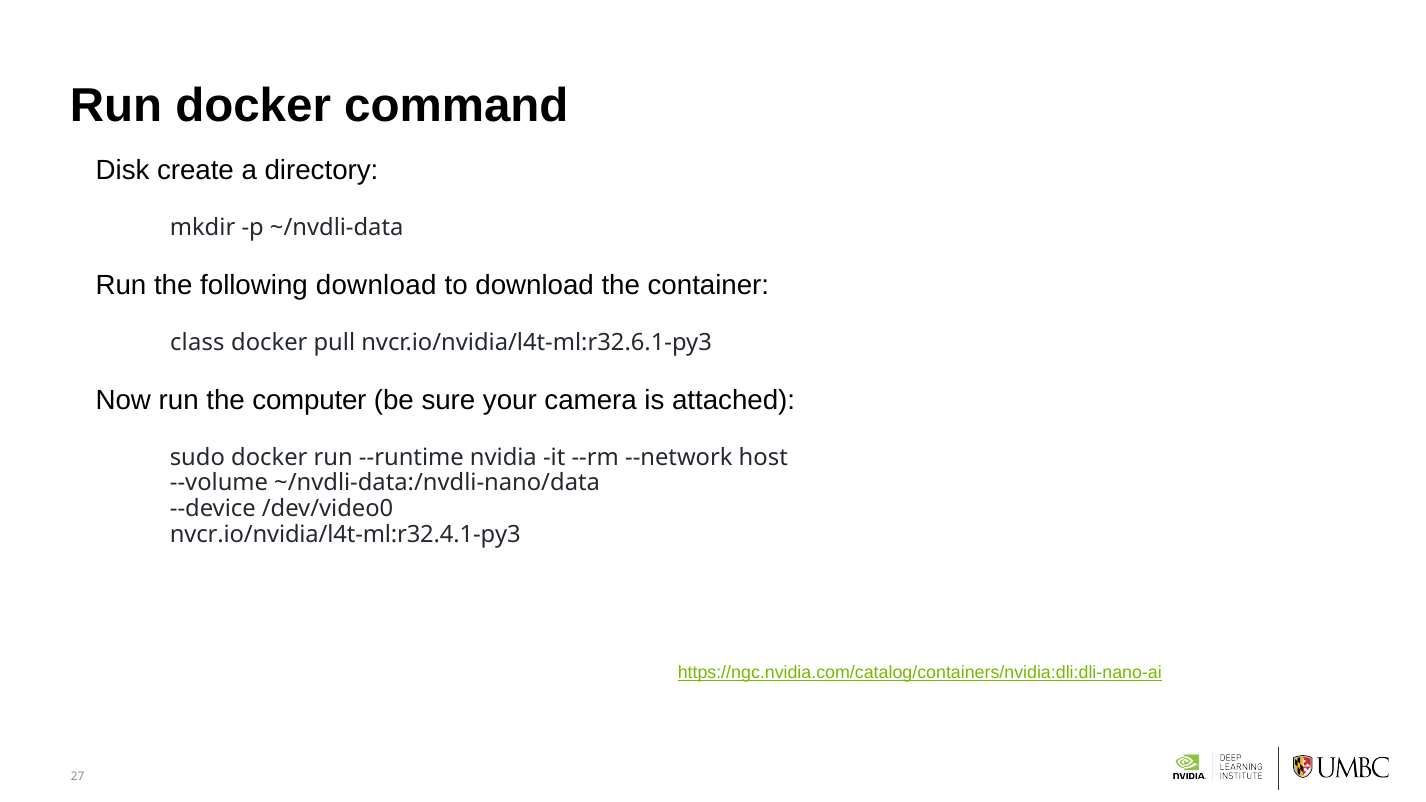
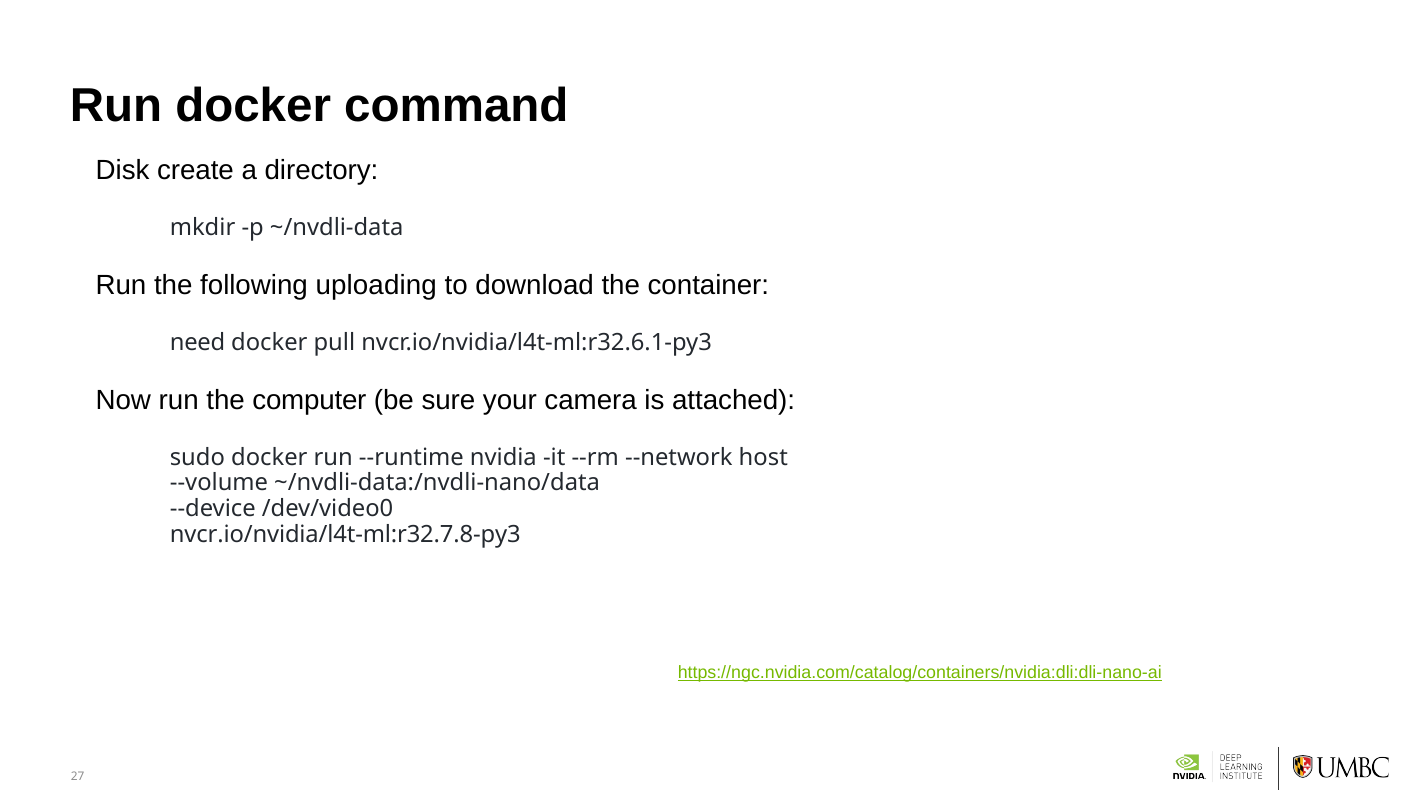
following download: download -> uploading (376, 285)
class: class -> need (198, 342)
nvcr.io/nvidia/l4t-ml:r32.4.1-py3: nvcr.io/nvidia/l4t-ml:r32.4.1-py3 -> nvcr.io/nvidia/l4t-ml:r32.7.8-py3 (345, 534)
